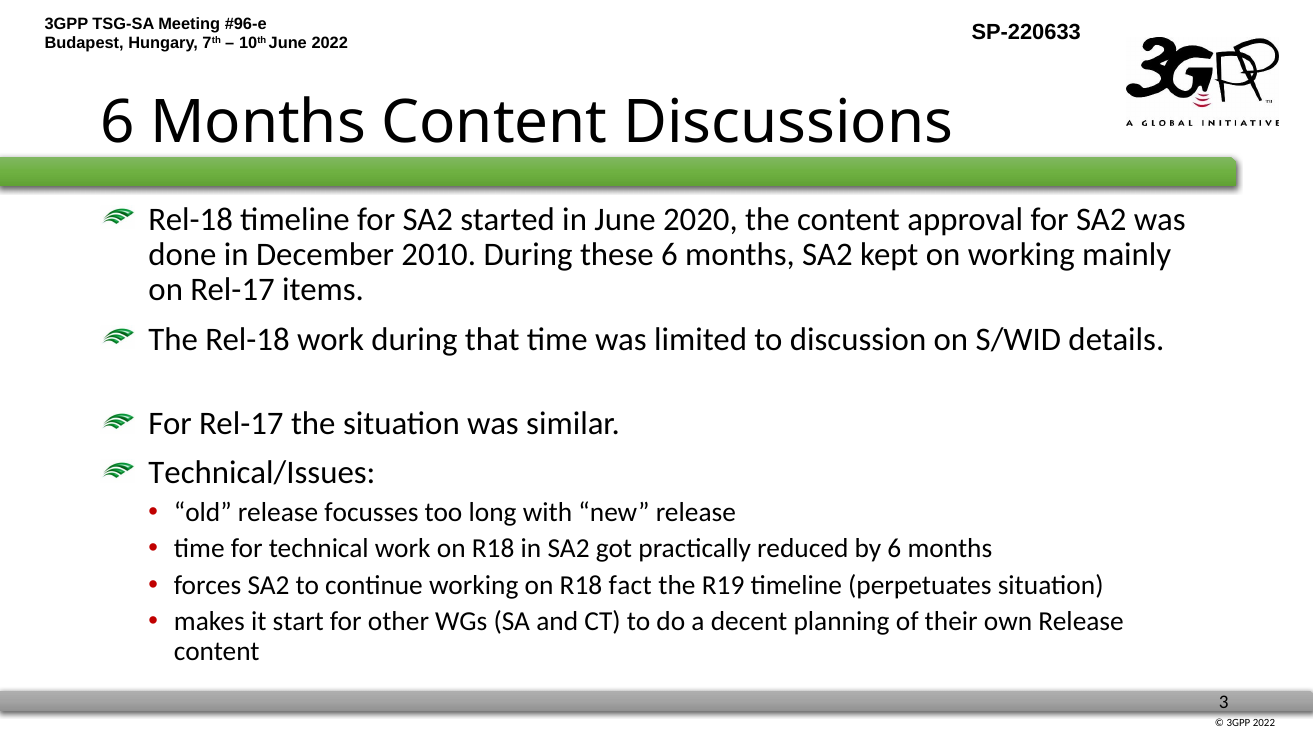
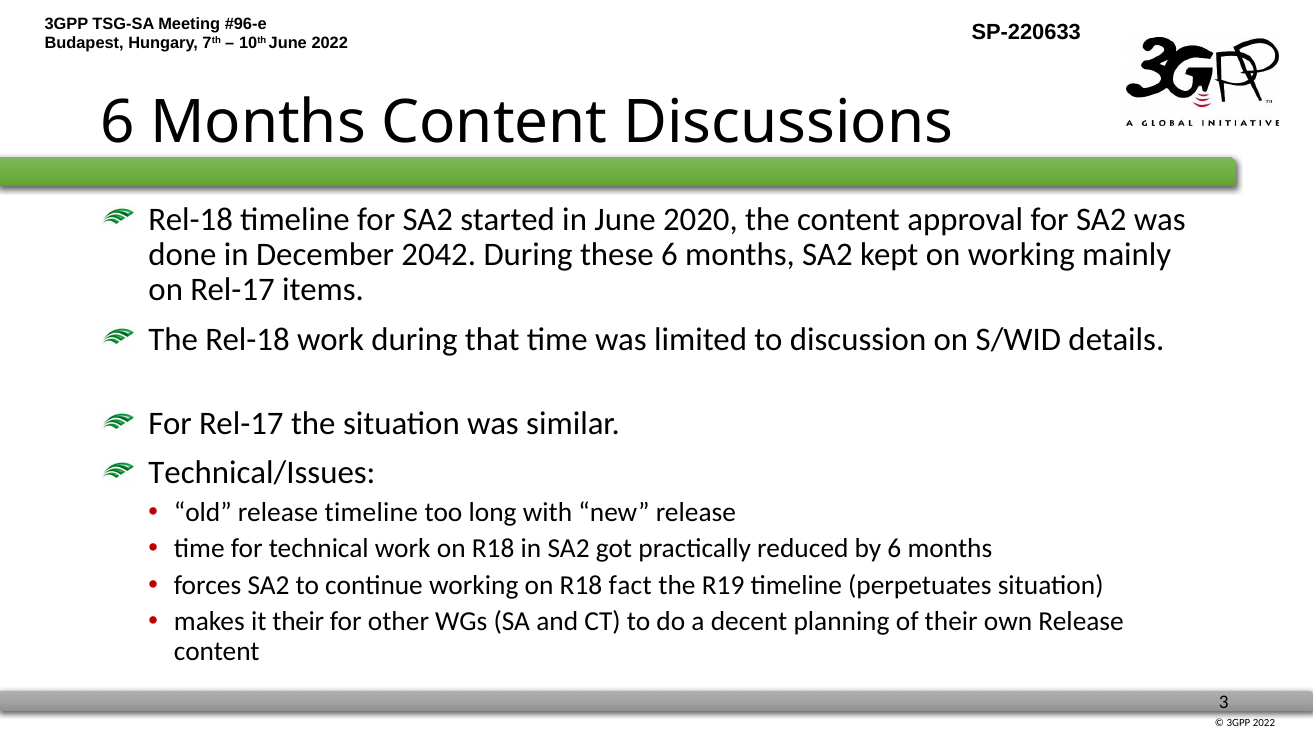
2010: 2010 -> 2042 (439, 255)
release focusses: focusses -> timeline (371, 512)
it start: start -> their (298, 621)
